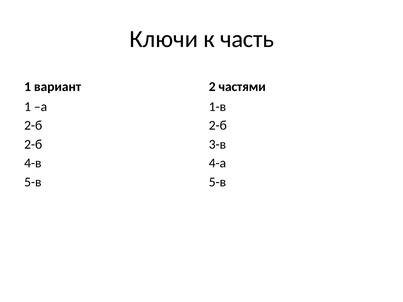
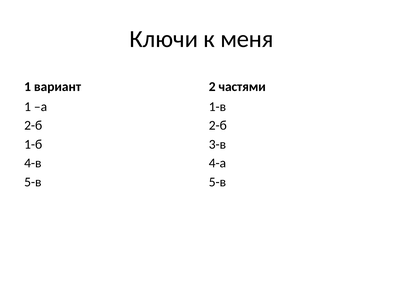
часть: часть -> меня (247, 39)
2-б: 2-б -> 1-б (33, 144)
